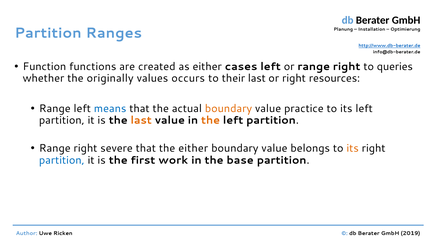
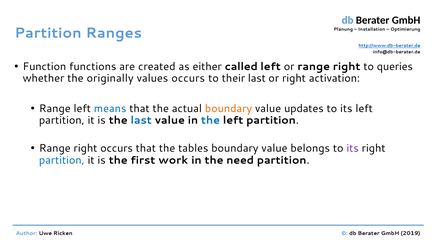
cases: cases -> called (241, 67)
resources: resources -> activation (334, 78)
practice: practice -> updates (304, 109)
last colour: orange -> blue (141, 120)
the colour: orange -> blue (210, 120)
right severe: severe -> occurs (117, 149)
the either: either -> tables (193, 149)
its colour: orange -> purple (353, 149)
base: base -> need (240, 160)
